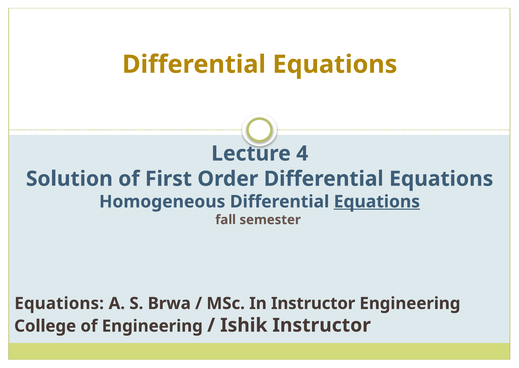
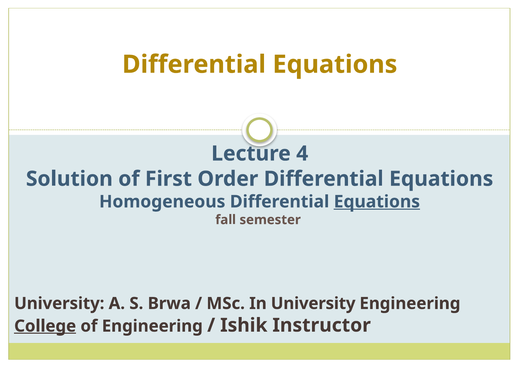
Equations: Equations -> University (59, 303)
In Instructor: Instructor -> University (313, 303)
College underline: none -> present (45, 326)
